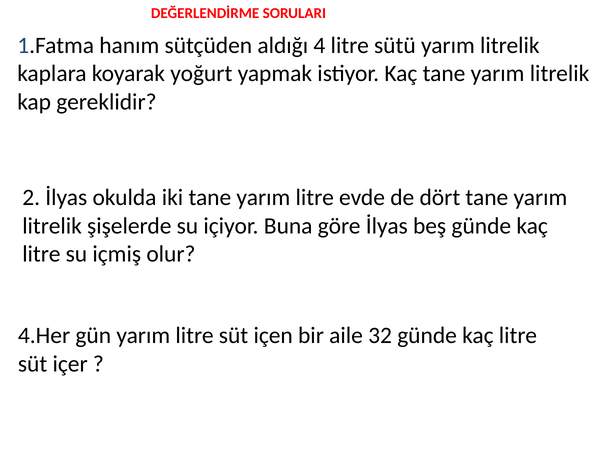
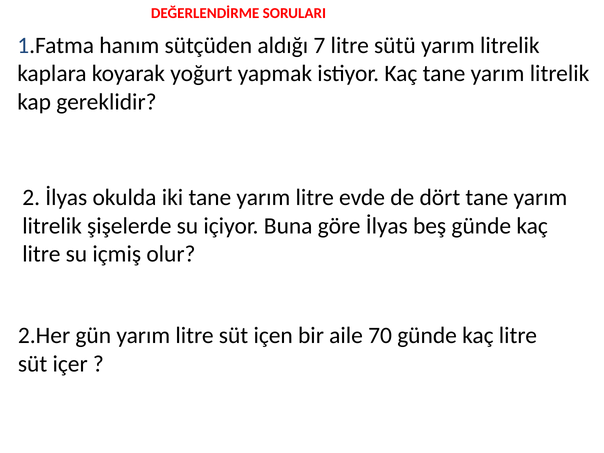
4: 4 -> 7 (319, 45)
4.Her: 4.Her -> 2.Her (44, 336)
32: 32 -> 70 (380, 336)
